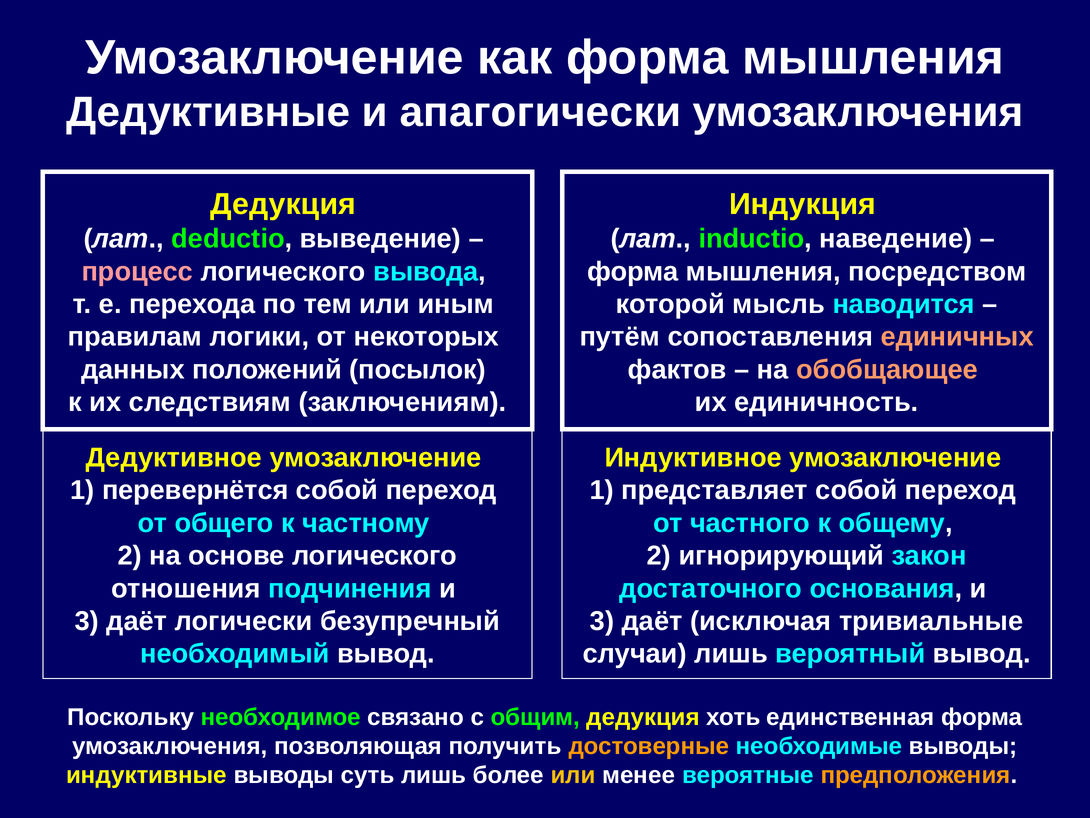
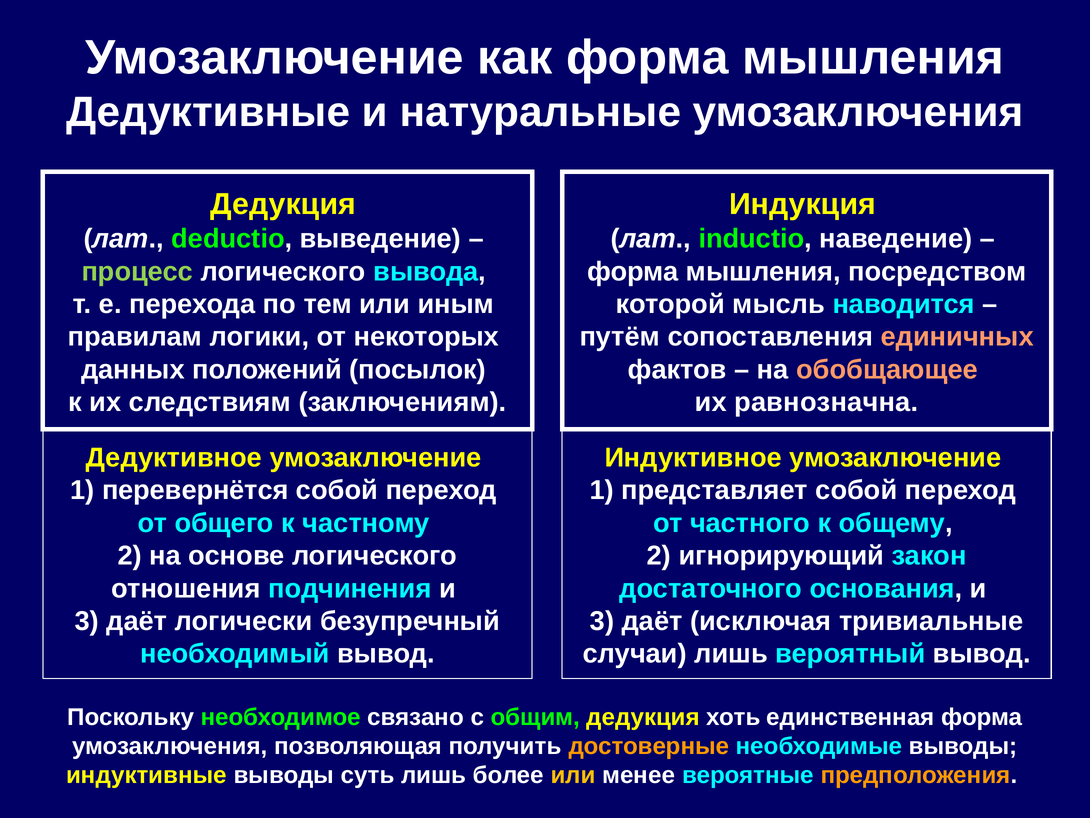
апагогически: апагогически -> натуральные (540, 112)
процесс colour: pink -> light green (137, 271)
единичность: единичность -> равнозначна (826, 402)
